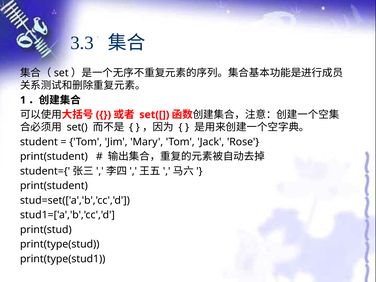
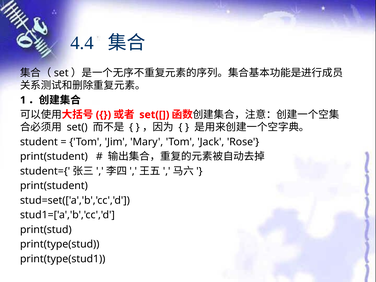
3.3: 3.3 -> 4.4 (82, 43)
